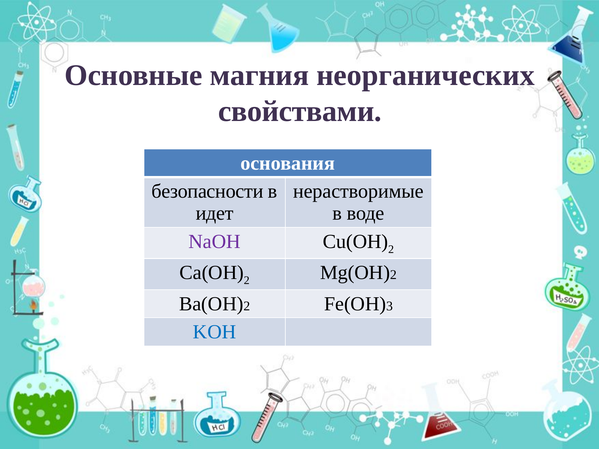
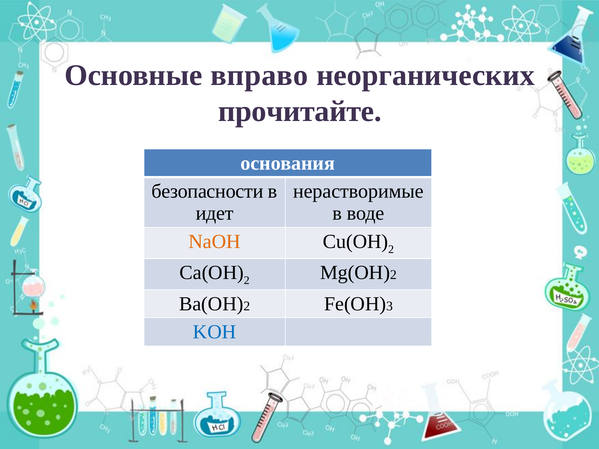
магния: магния -> вправо (259, 75)
свойствами: свойствами -> прочитайте (300, 111)
NaOH colour: purple -> orange (215, 242)
